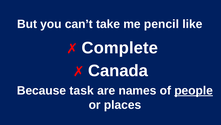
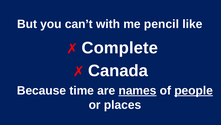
take: take -> with (108, 24)
task: task -> time (82, 90)
names underline: none -> present (137, 90)
